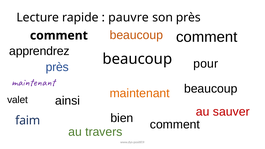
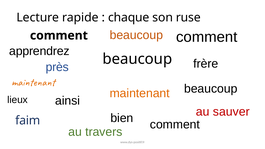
pauvre: pauvre -> chaque (129, 17)
son près: près -> ruse (188, 17)
pour: pour -> frère (206, 64)
maintenant colour: purple -> orange (33, 82)
valet: valet -> lieux (18, 100)
